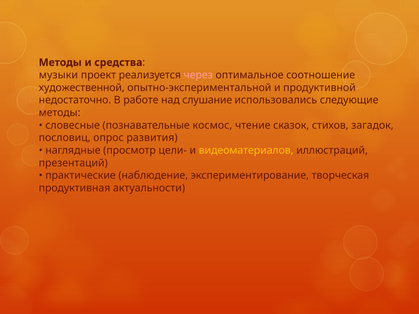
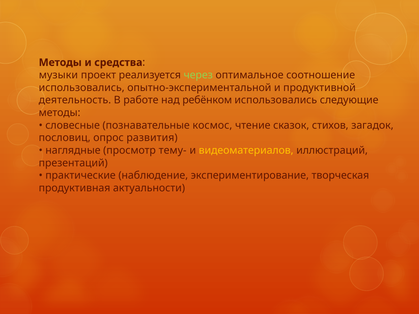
через colour: pink -> light green (198, 75)
художественной: художественной -> использовались (82, 88)
недостаточно: недостаточно -> деятельность (75, 100)
слушание: слушание -> ребёнком (207, 100)
цели-: цели- -> тему- (173, 151)
